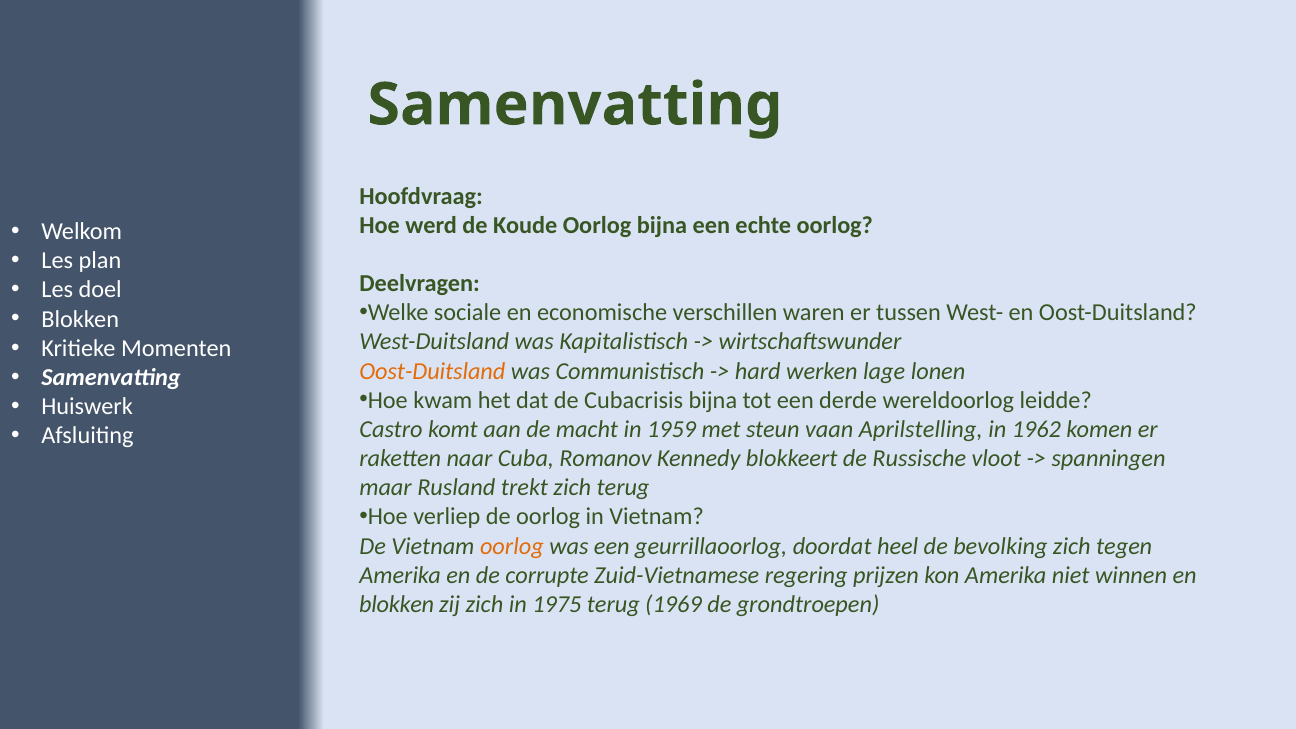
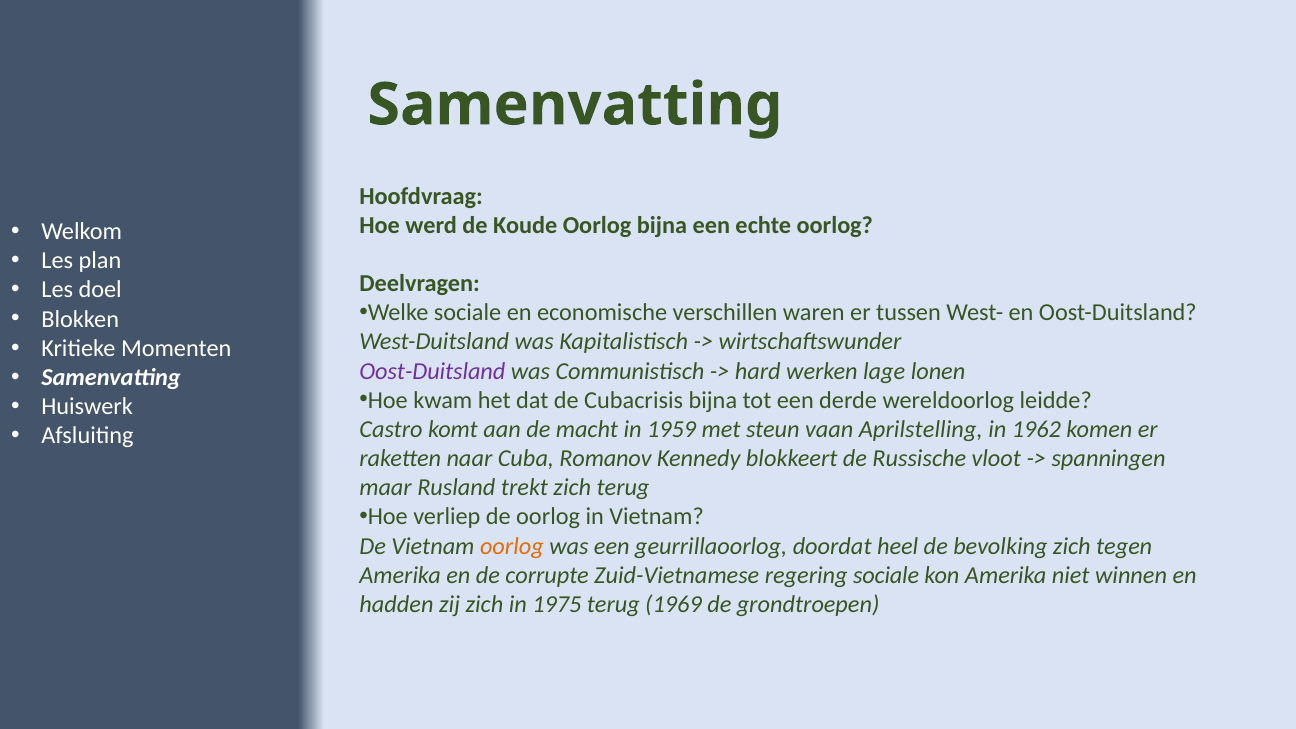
Oost-Duitsland colour: orange -> purple (432, 371)
regering prijzen: prijzen -> sociale (886, 575)
blokken: blokken -> hadden (396, 604)
